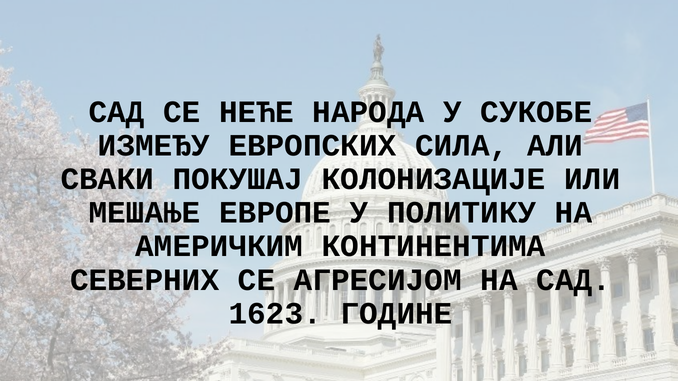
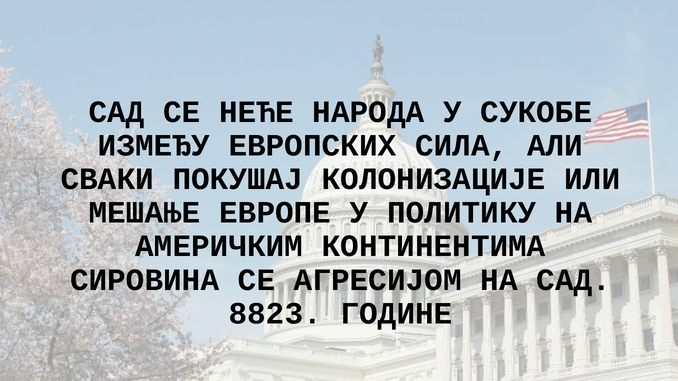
СЕВЕРНИХ: СЕВЕРНИХ -> СИРОВИНА (145, 280)
1623: 1623 -> 8823 (275, 314)
